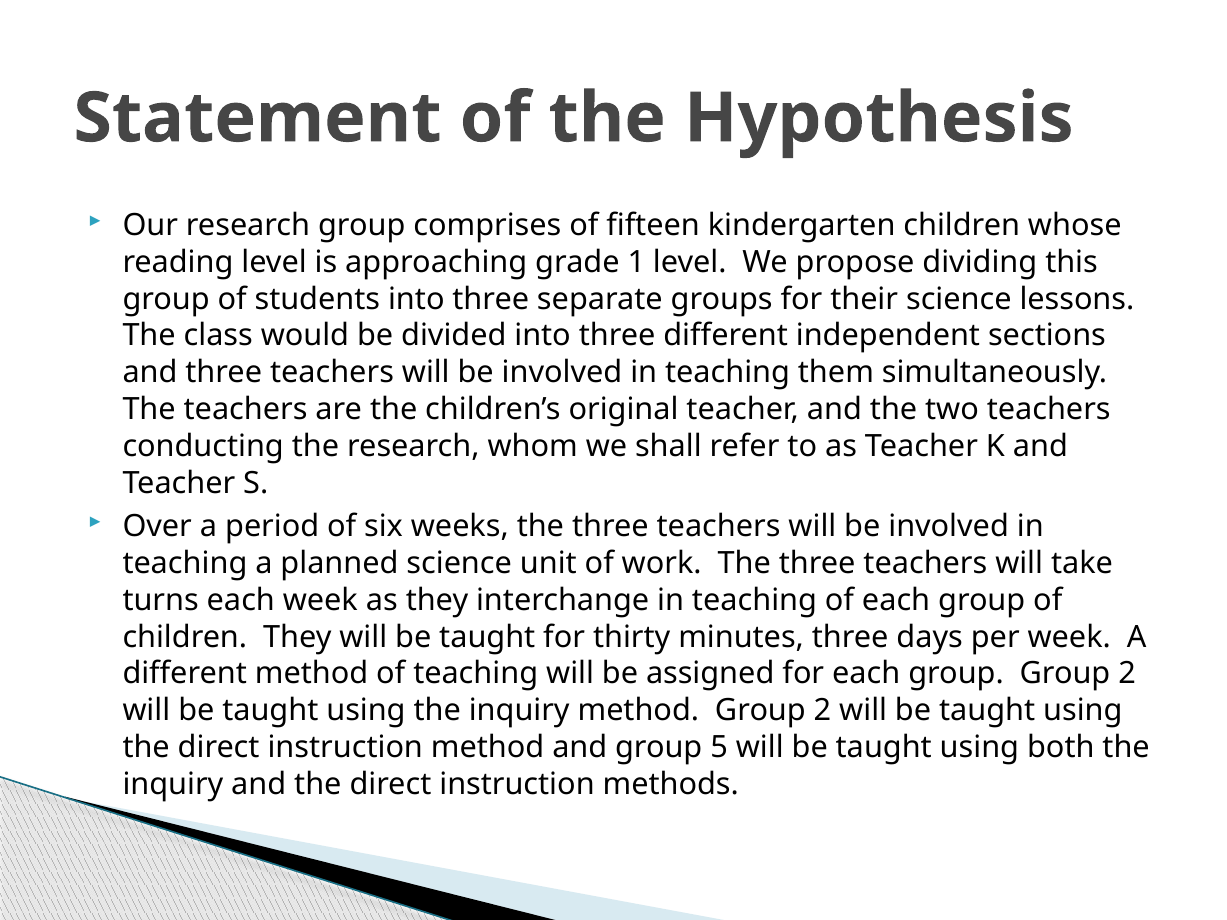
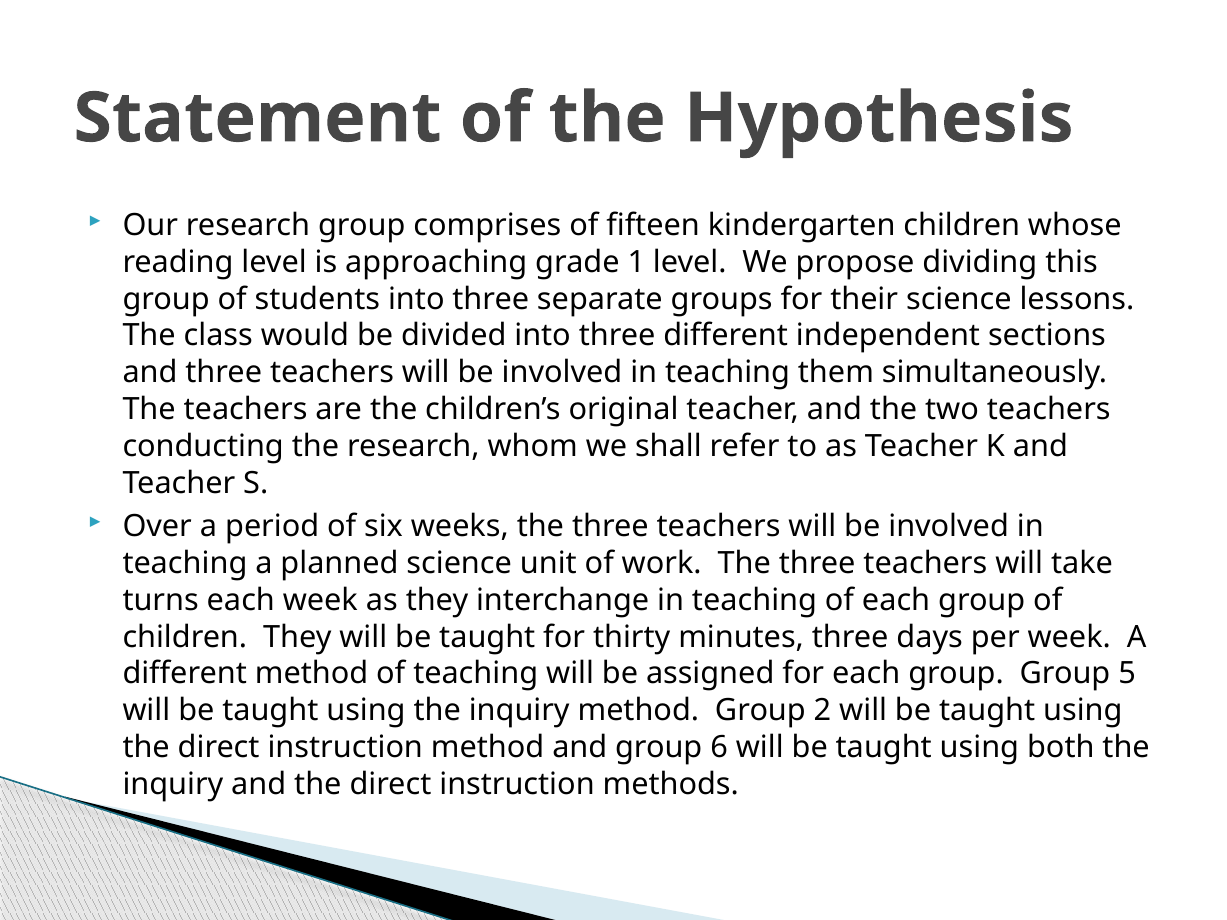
group Group 2: 2 -> 5 (1127, 674)
5: 5 -> 6 (719, 748)
